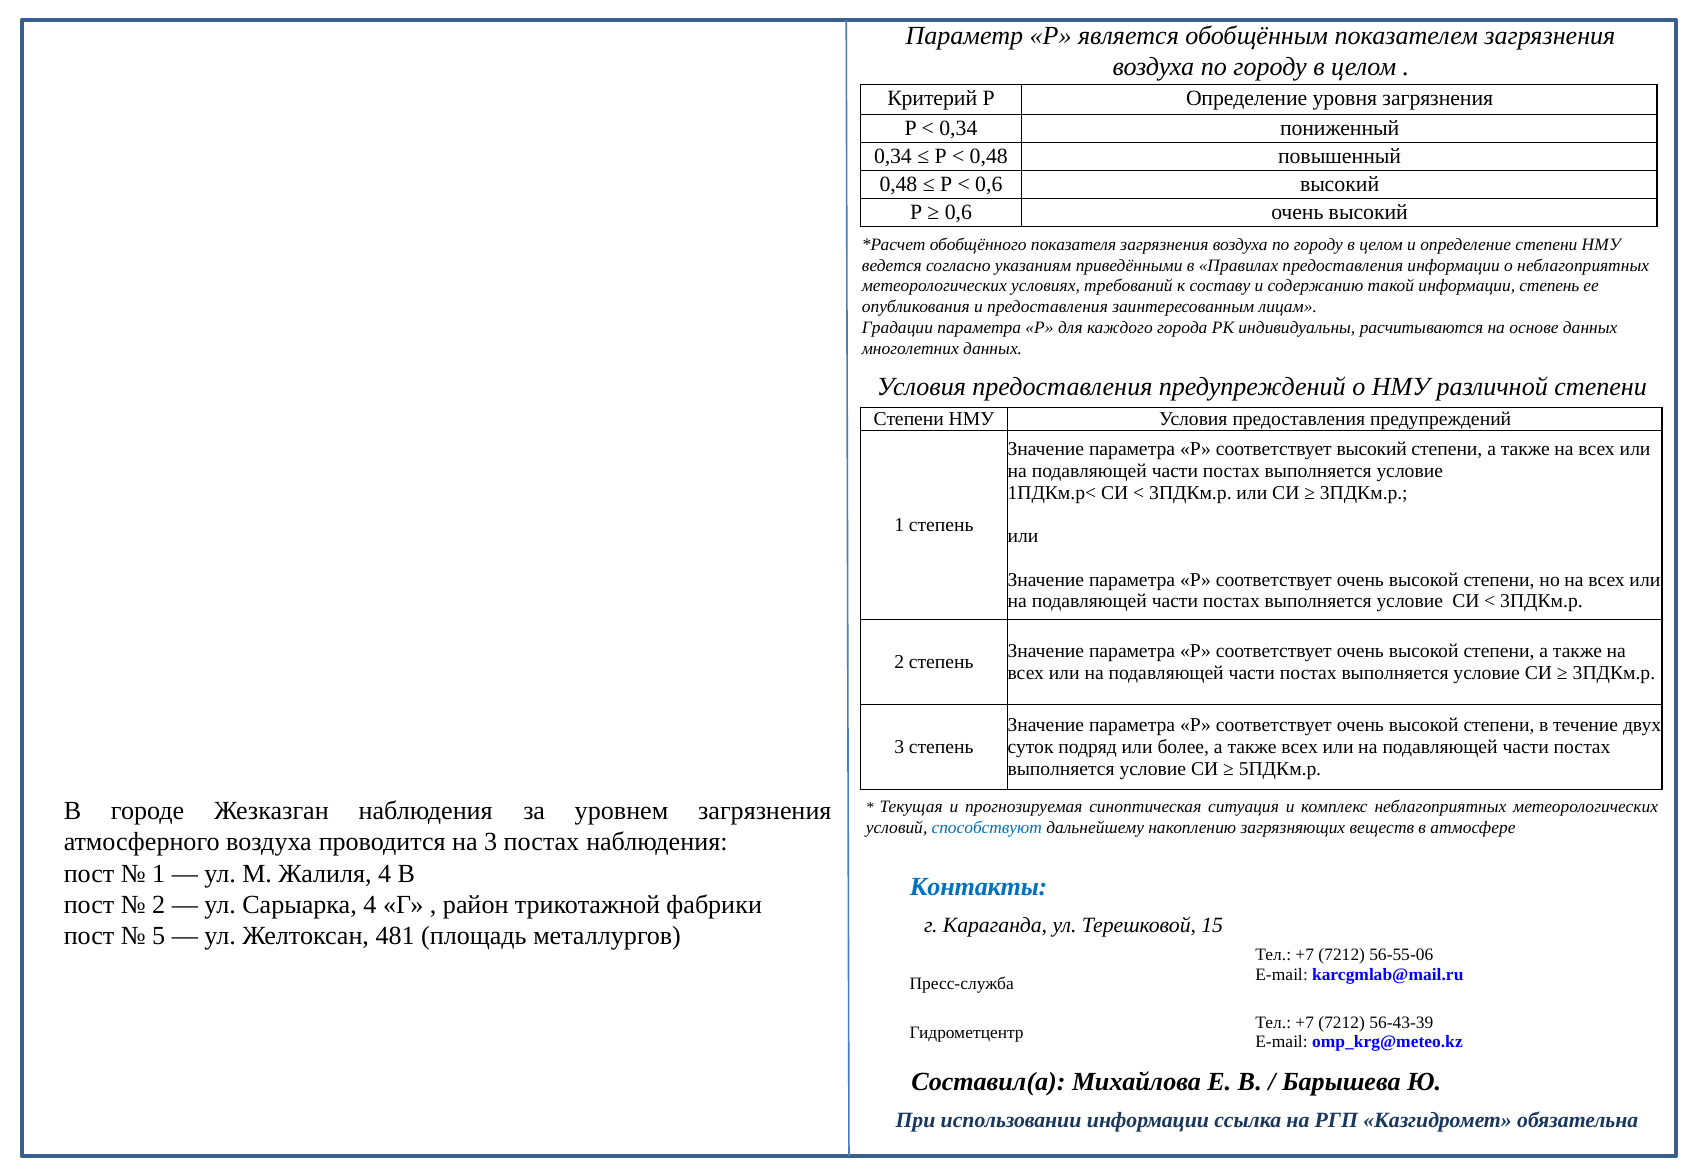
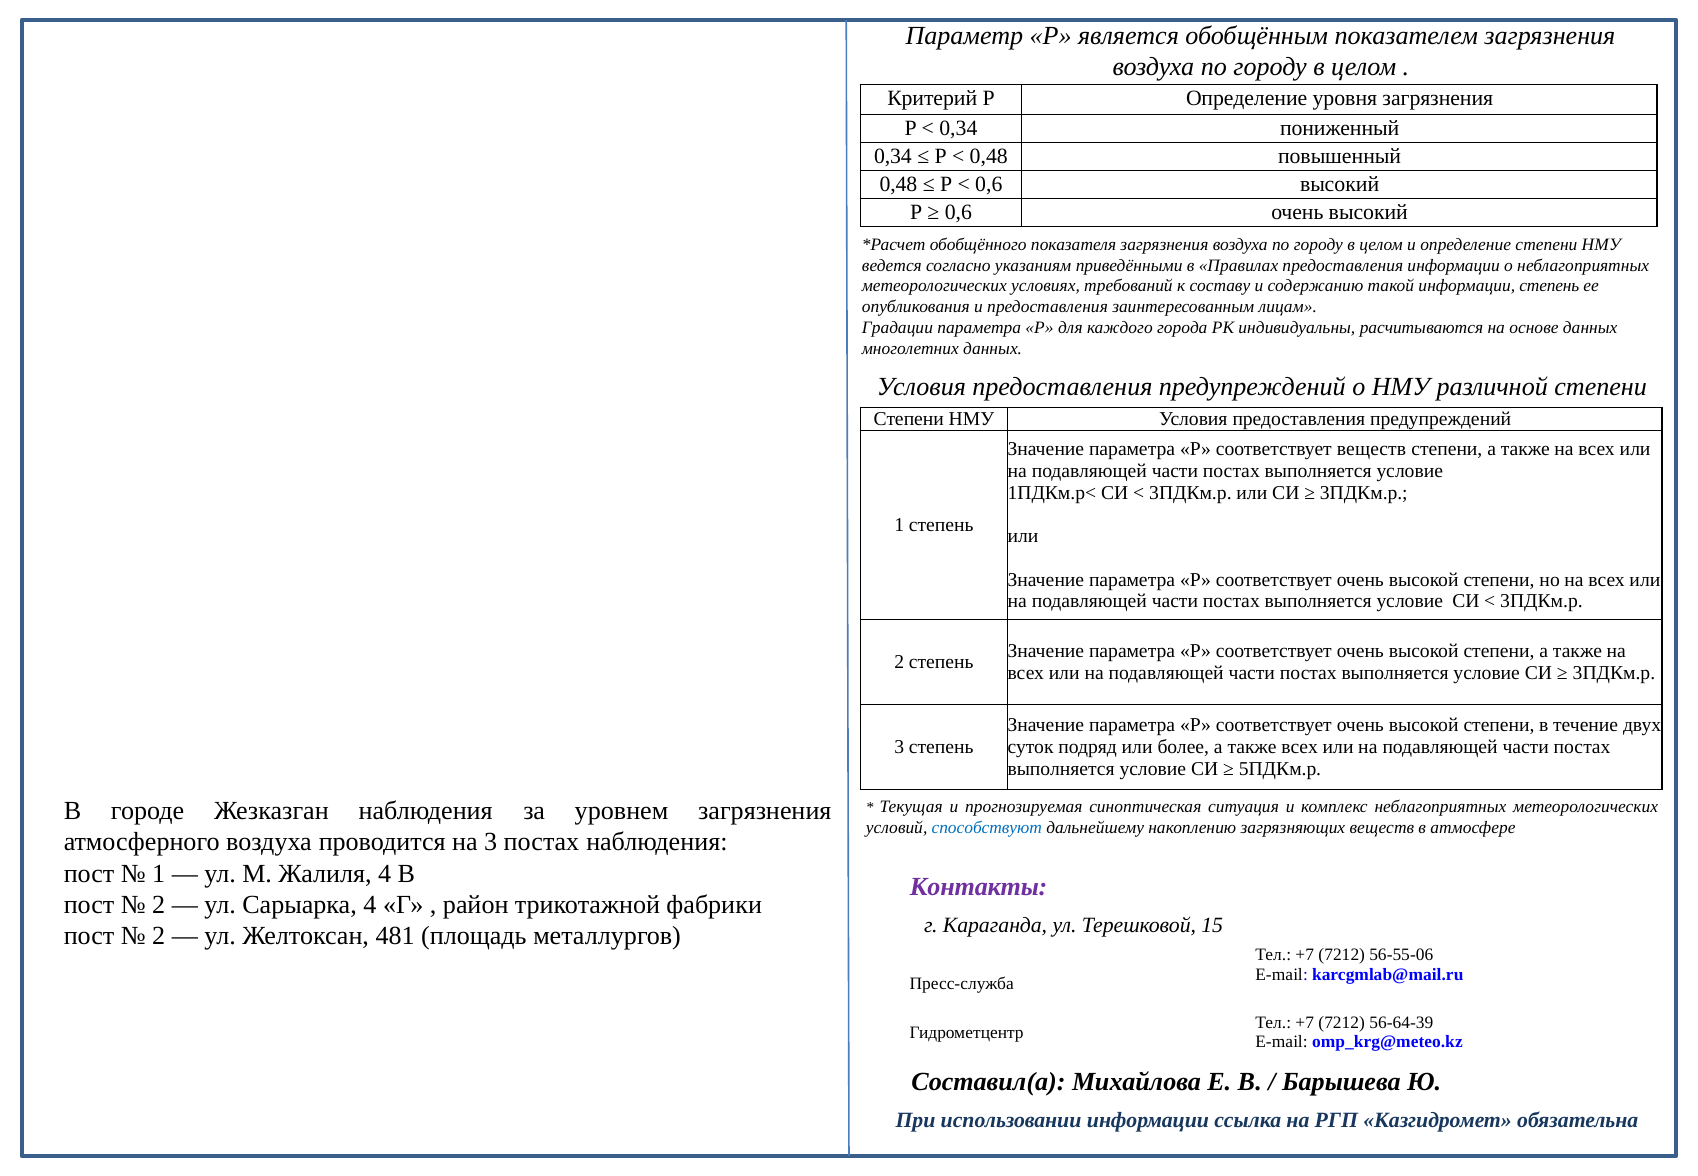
соответствует высокий: высокий -> веществ (1372, 449)
Контакты colour: blue -> purple (979, 886)
5: 5 -> 2 (159, 936)
56-43-39: 56-43-39 -> 56-64-39 (1401, 1022)
